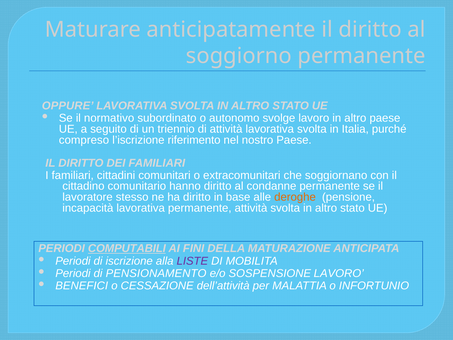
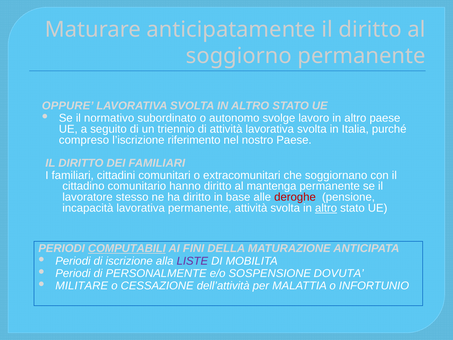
condanne: condanne -> mantenga (272, 186)
deroghe colour: orange -> red (295, 197)
altro underline: none -> present (326, 208)
PENSIONAMENTO: PENSIONAMENTO -> PERSONALMENTE (156, 273)
SOSPENSIONE LAVORO: LAVORO -> DOVUTA (339, 273)
BENEFICI: BENEFICI -> MILITARE (82, 286)
